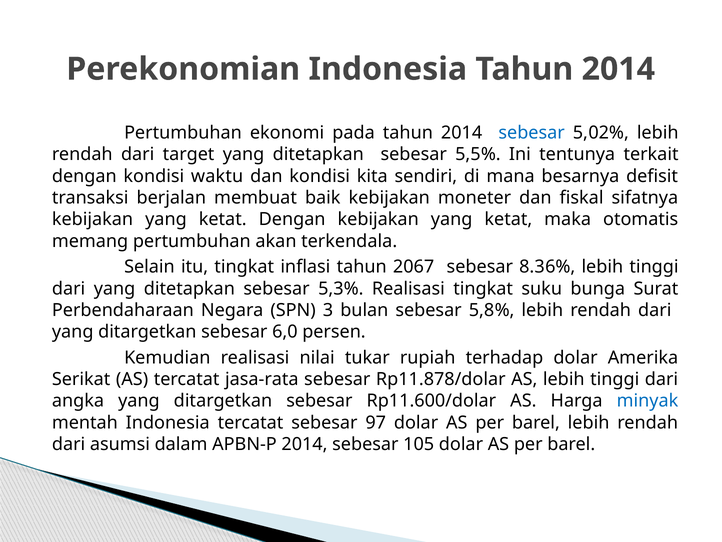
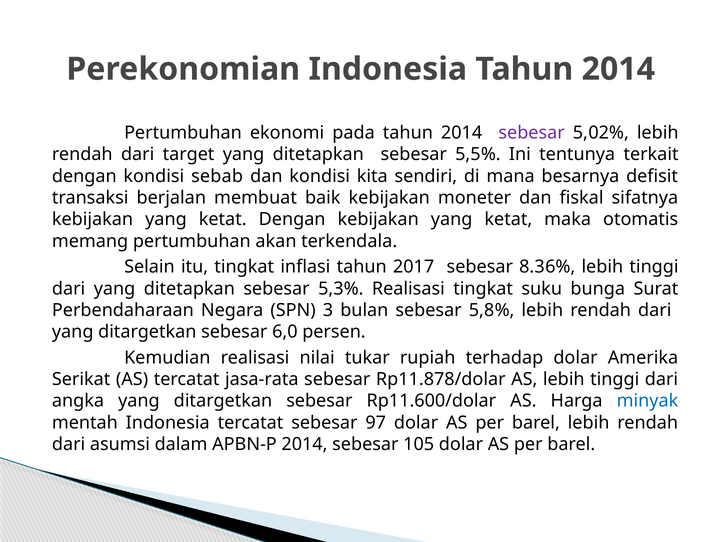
sebesar colour: blue -> purple (532, 133)
waktu: waktu -> sebab (217, 176)
2067: 2067 -> 2017 (414, 267)
